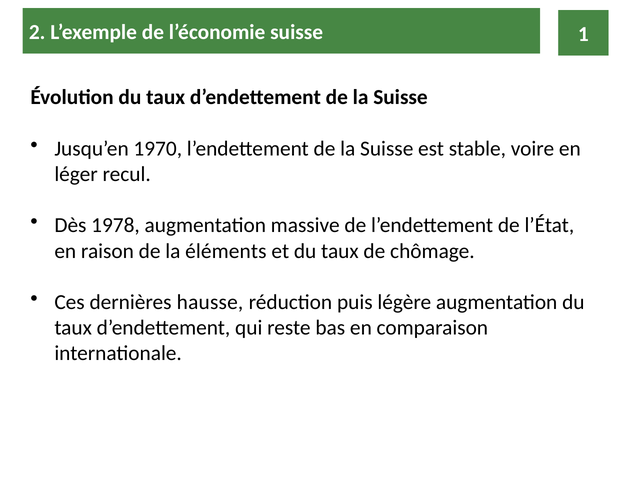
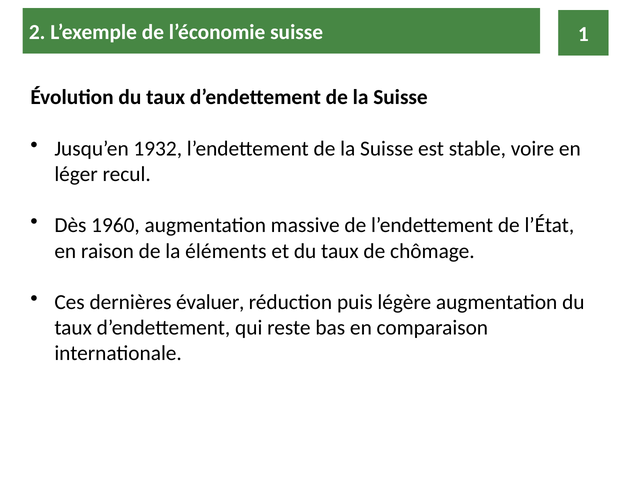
1970: 1970 -> 1932 (158, 149)
1978: 1978 -> 1960 (116, 225)
hausse: hausse -> évaluer (210, 302)
